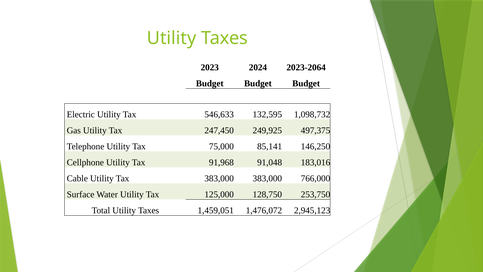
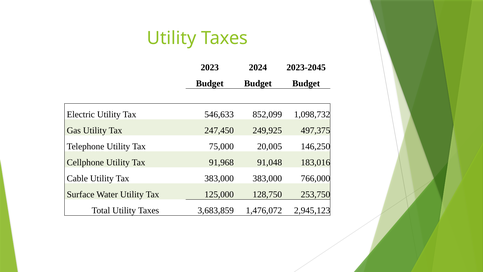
2023-2064: 2023-2064 -> 2023-2045 (306, 67)
132,595: 132,595 -> 852,099 (267, 114)
85,141: 85,141 -> 20,005 (270, 146)
1,459,051: 1,459,051 -> 3,683,859 (216, 210)
